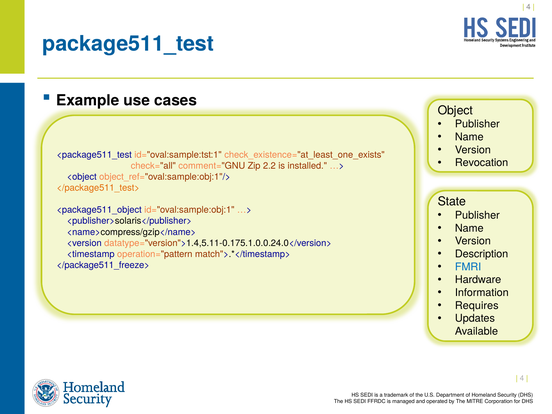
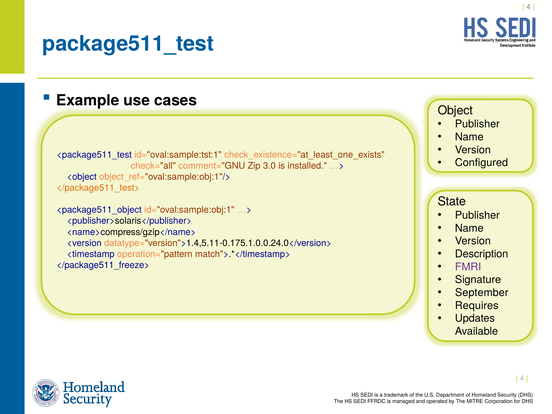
Revocation: Revocation -> Configured (482, 163)
2.2: 2.2 -> 3.0 (269, 166)
FMRI colour: blue -> purple (468, 267)
Hardware: Hardware -> Signature (478, 280)
Information: Information -> September (482, 293)
